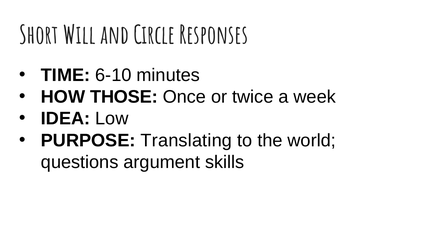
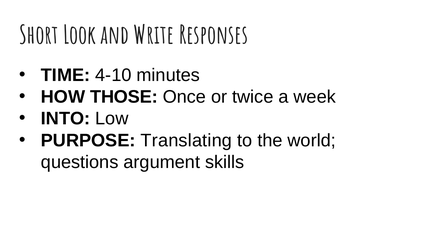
Will: Will -> Look (80, 35)
Circle: Circle -> Write (154, 35)
6-10: 6-10 -> 4-10 (113, 75)
IDEA: IDEA -> INTO (66, 118)
